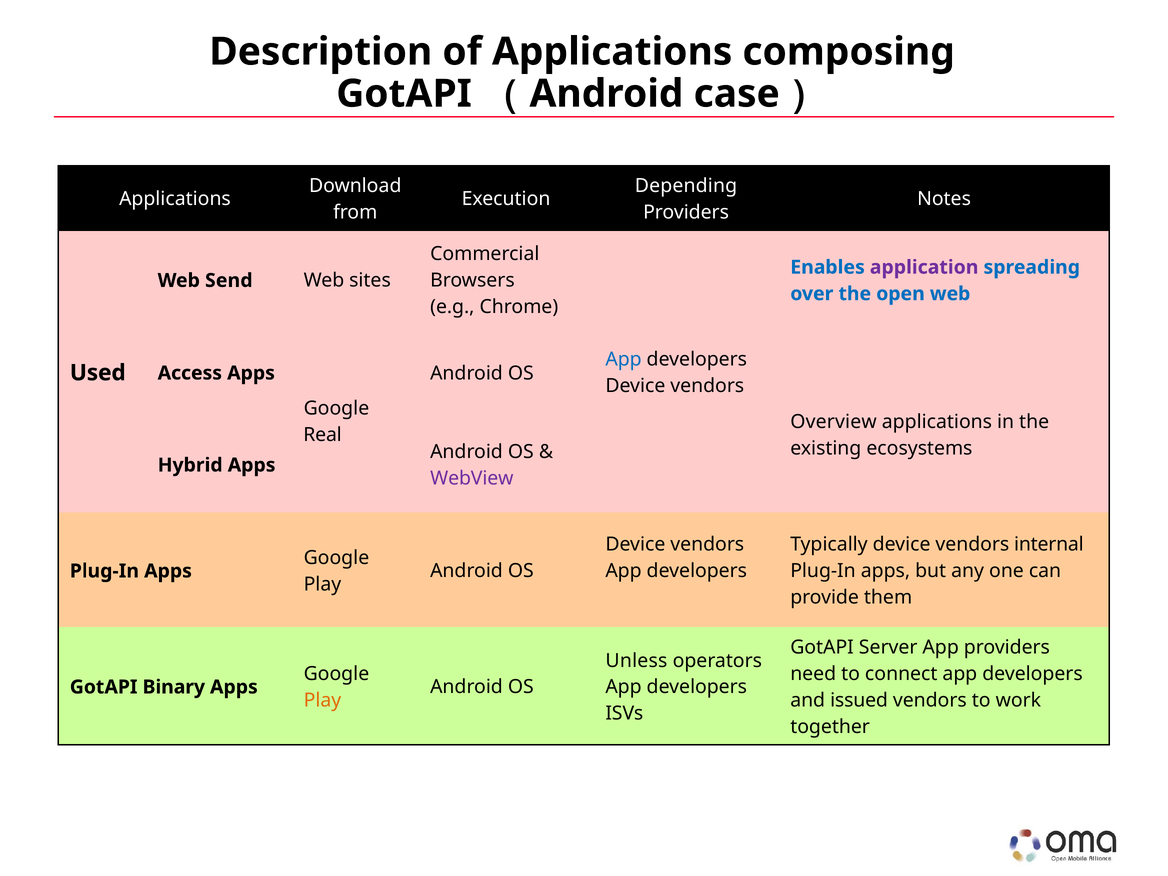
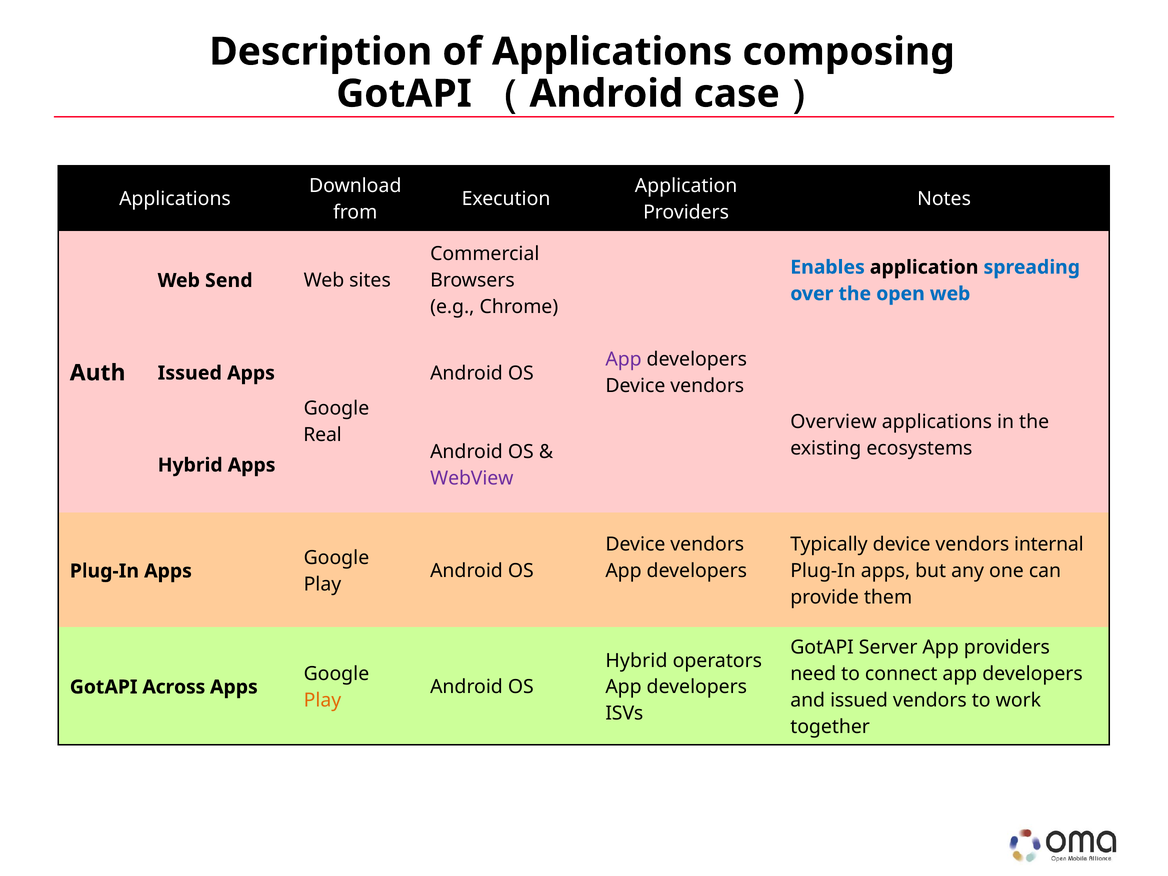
Depending: Depending -> Application (686, 186)
application colour: purple -> black (924, 267)
App colour: blue -> purple (624, 359)
Used: Used -> Auth (98, 373)
Access: Access -> Issued (190, 373)
Unless: Unless -> Hybrid (636, 661)
Binary: Binary -> Across (174, 687)
